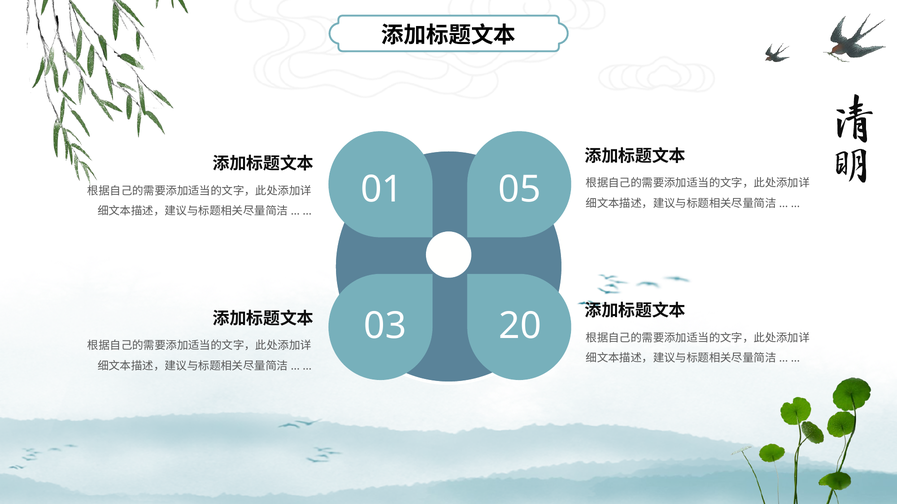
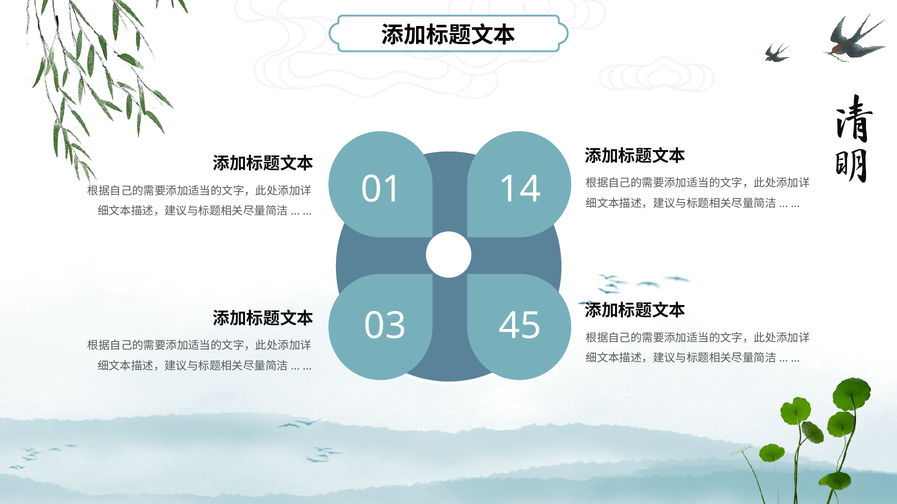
05: 05 -> 14 (520, 190)
20: 20 -> 45 (520, 326)
